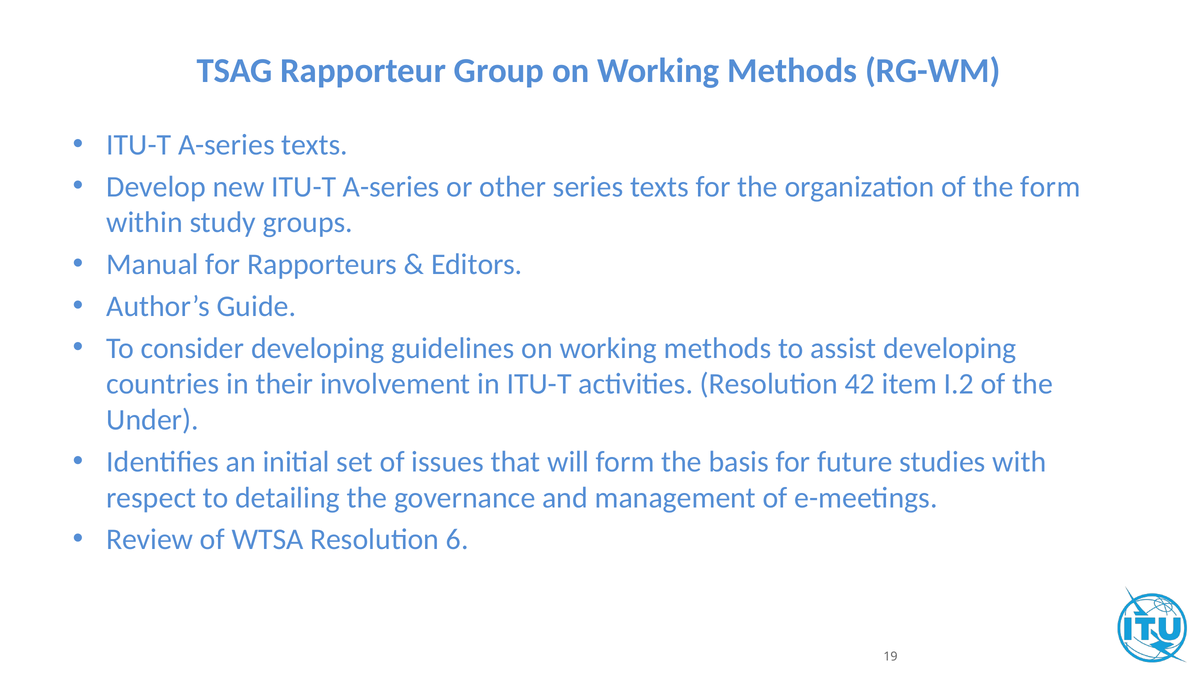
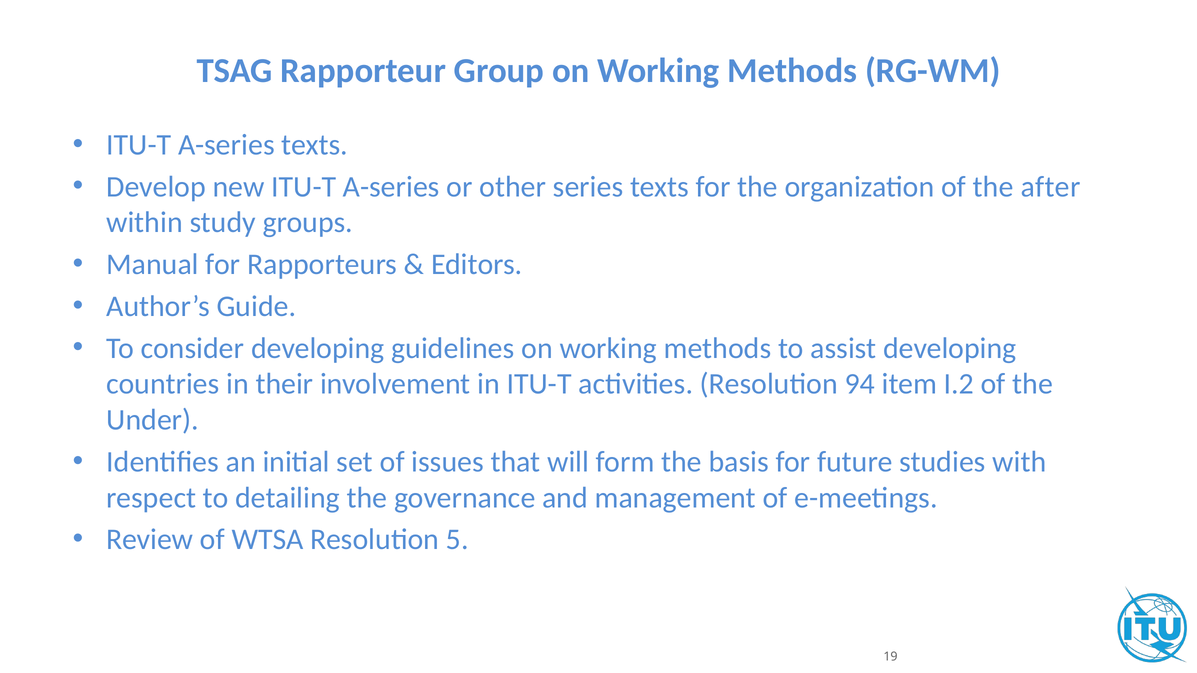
the form: form -> after (1050, 187)
42: 42 -> 94 (860, 384)
6: 6 -> 5 (457, 540)
